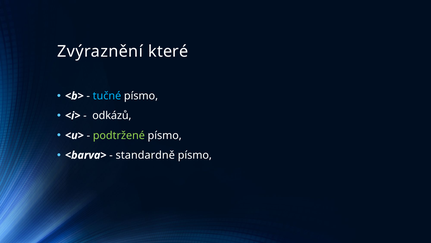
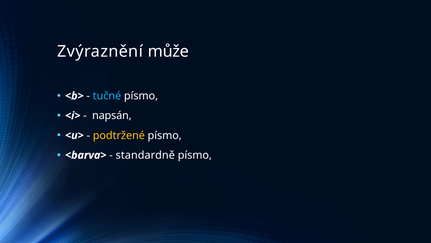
které: které -> může (168, 52)
odkázů: odkázů -> napsán (112, 115)
podtržené colour: light green -> yellow (119, 135)
